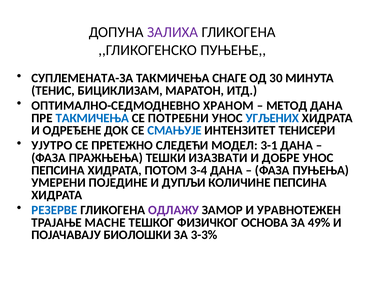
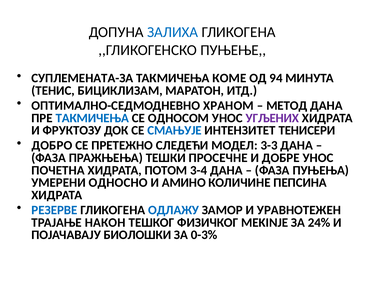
ЗАЛИХА colour: purple -> blue (173, 32)
СНАГЕ: СНАГЕ -> КОМЕ (229, 78)
30: 30 -> 94 (276, 78)
ПОТРЕБНИ: ПОТРЕБНИ -> ОДНОСОМ (178, 118)
УГЉЕНИХ colour: blue -> purple (272, 118)
ОДРЕЂЕНЕ: ОДРЕЂЕНЕ -> ФРУКТОЗУ (72, 130)
УЈУТРО: УЈУТРО -> ДОБРО (52, 145)
3-1: 3-1 -> 3-3 (269, 145)
ИЗАЗВАТИ: ИЗАЗВАТИ -> ПРОСЕЧНЕ (218, 158)
ПЕПСИНА: ПЕПСИНА -> ПОЧЕТНА (58, 170)
ПОЈЕДИНЕ: ПОЈЕДИНЕ -> ОДНОСНО (118, 183)
ДУПЉИ: ДУПЉИ -> АМИНО (184, 183)
ОДЛАЖУ colour: purple -> blue (174, 210)
МАСНЕ: МАСНЕ -> НАКОН (105, 223)
ОСНОВА: ОСНОВА -> MEKINJE (265, 223)
49%: 49% -> 24% (319, 223)
3-3%: 3-3% -> 0-3% (204, 235)
